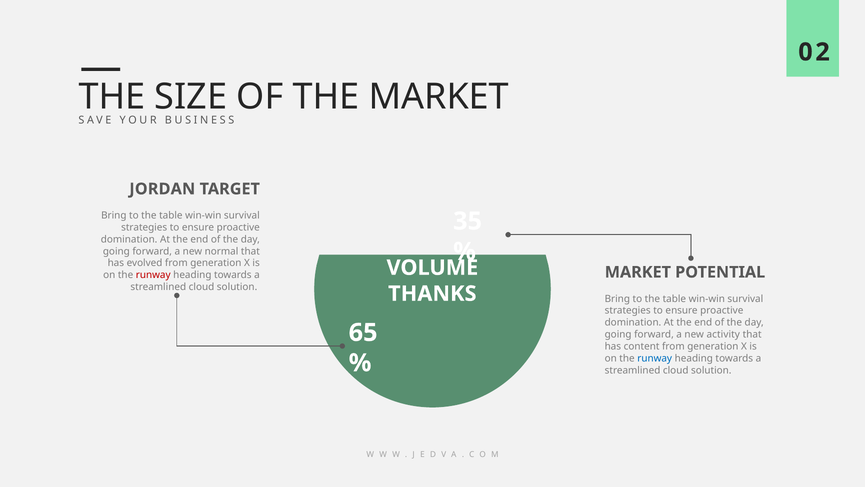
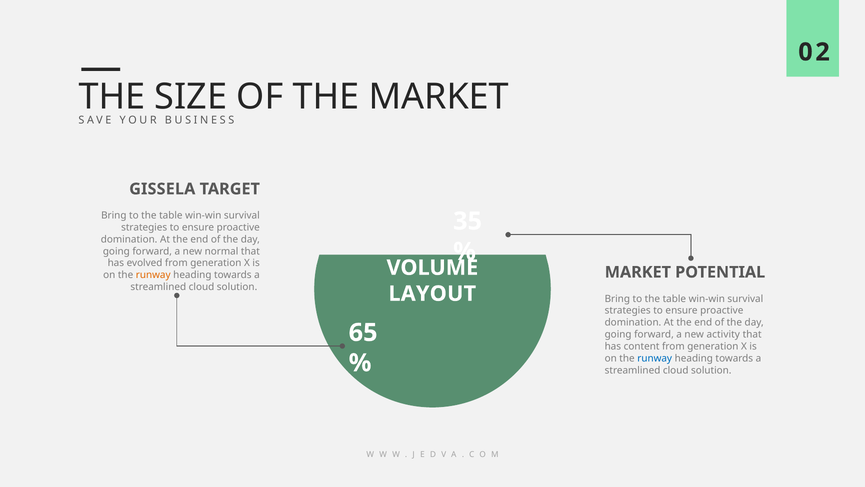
JORDAN: JORDAN -> GISSELA (162, 189)
runway colour: red -> orange (153, 275)
THANKS: THANKS -> LAYOUT (432, 293)
